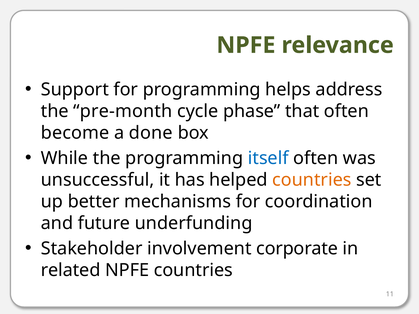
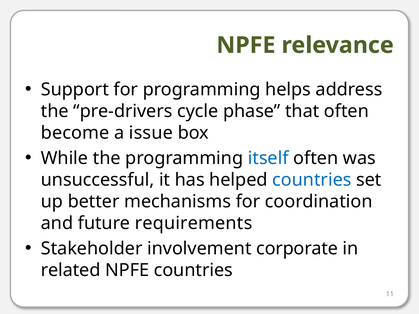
pre-month: pre-month -> pre-drivers (123, 111)
done: done -> issue (151, 133)
countries colour: orange -> blue (312, 180)
underfunding: underfunding -> requirements (194, 223)
